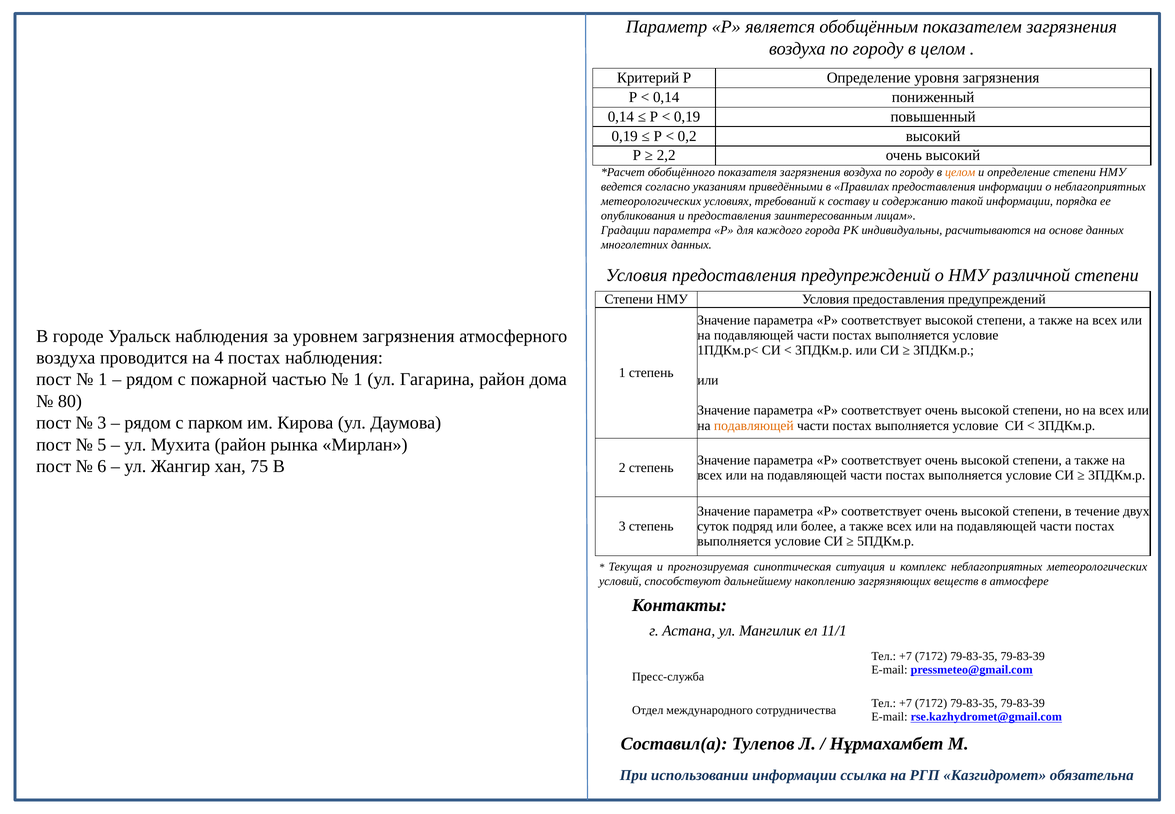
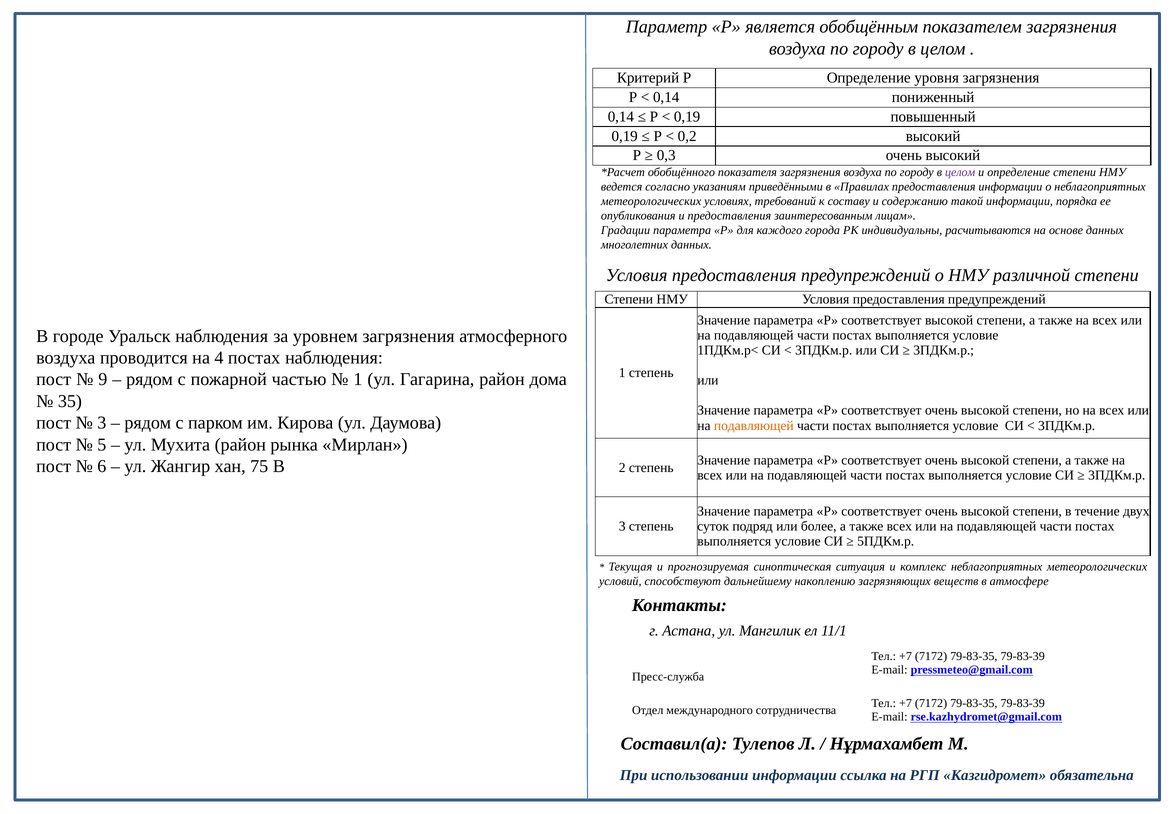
2,2: 2,2 -> 0,3 (666, 155)
целом colour: orange -> purple (960, 172)
1: 1 -> 9 (103, 379)
80: 80 -> 35 (70, 401)
